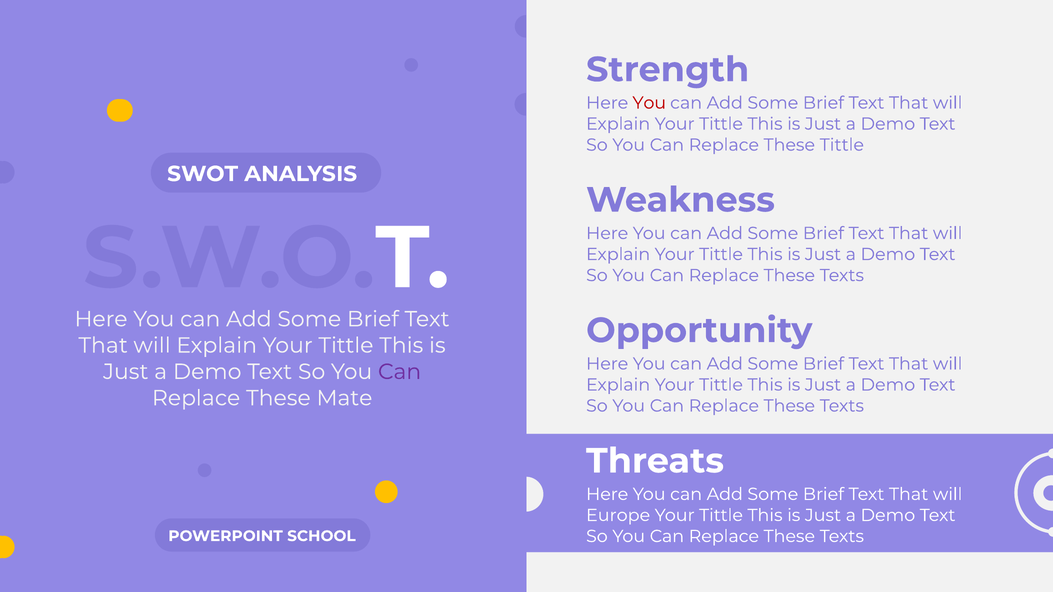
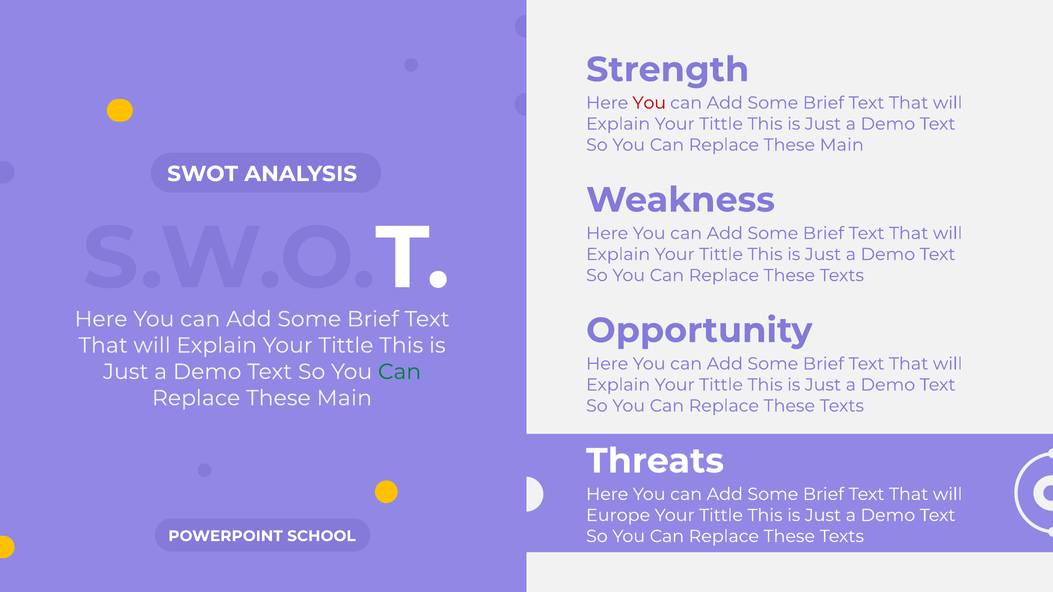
Tittle: Tittle -> Main (842, 145)
Can colour: purple -> green (400, 372)
Mate: Mate -> Main (344, 398)
